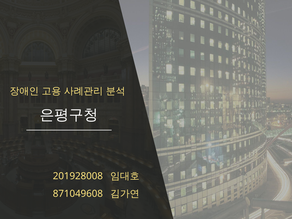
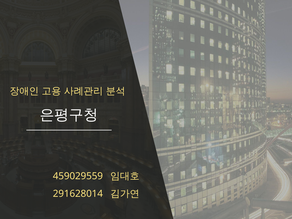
201928008: 201928008 -> 459029559 (78, 176)
871049608: 871049608 -> 291628014 (78, 194)
